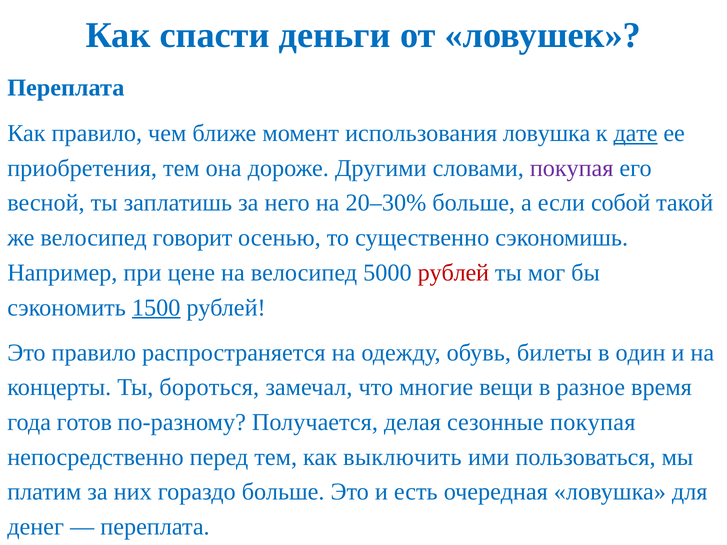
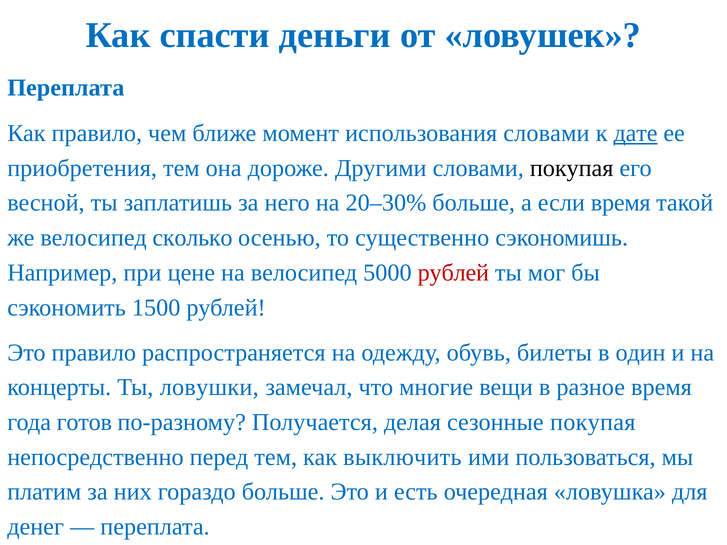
использования ловушка: ловушка -> словами (546, 133)
покупая colour: purple -> black (572, 168)
если собой: собой -> время (621, 203)
говорит: говорит -> сколько (193, 238)
1500 underline: present -> none (156, 308)
бороться: бороться -> ловушки (209, 388)
